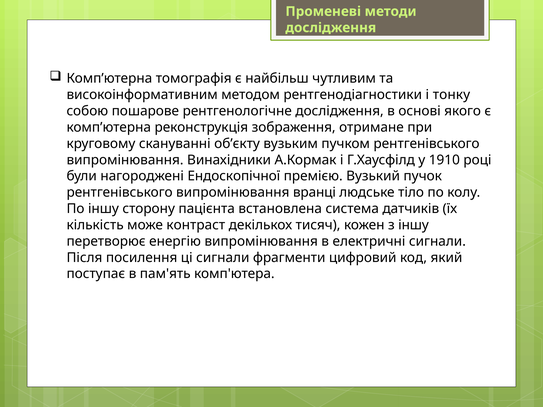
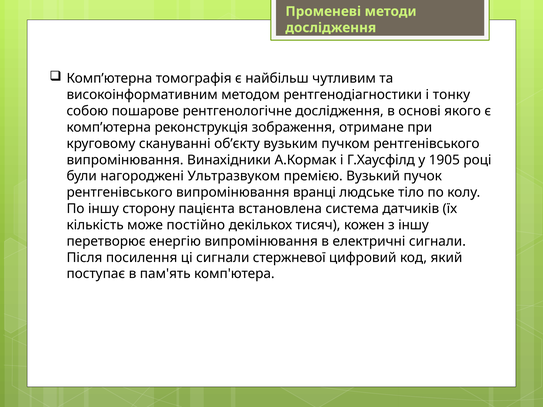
1910: 1910 -> 1905 (444, 160)
Ендоскопічної: Ендоскопічної -> Ультразвуком (234, 176)
контраст: контраст -> постійно (196, 225)
фрагменти: фрагменти -> стержневої (289, 258)
